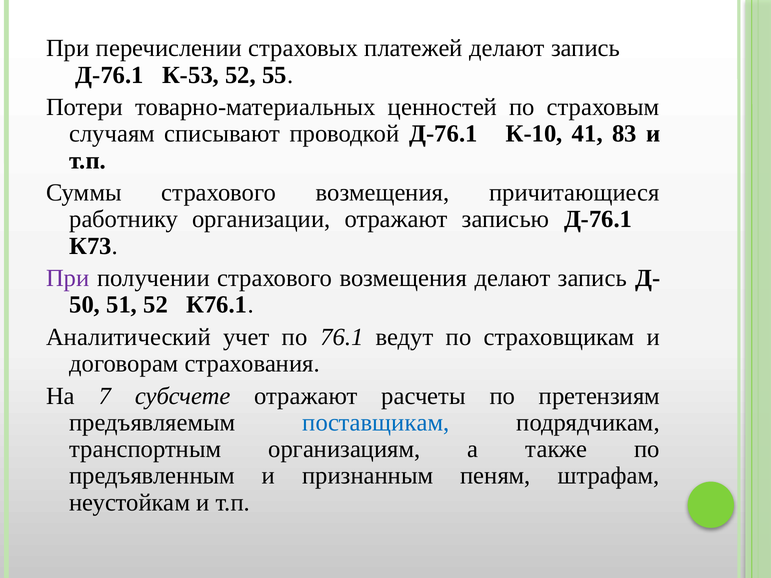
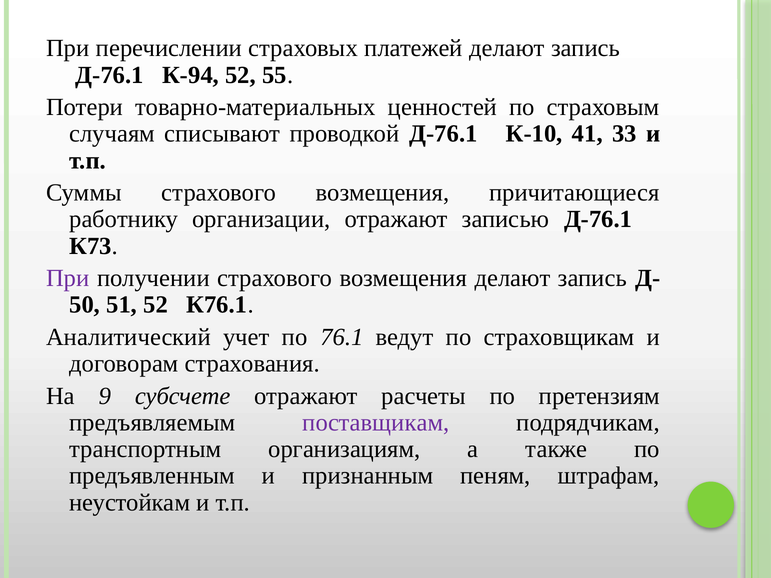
К-53: К-53 -> К-94 (191, 75)
83: 83 -> 33 (624, 134)
7: 7 -> 9 (105, 396)
поставщикам colour: blue -> purple (376, 423)
